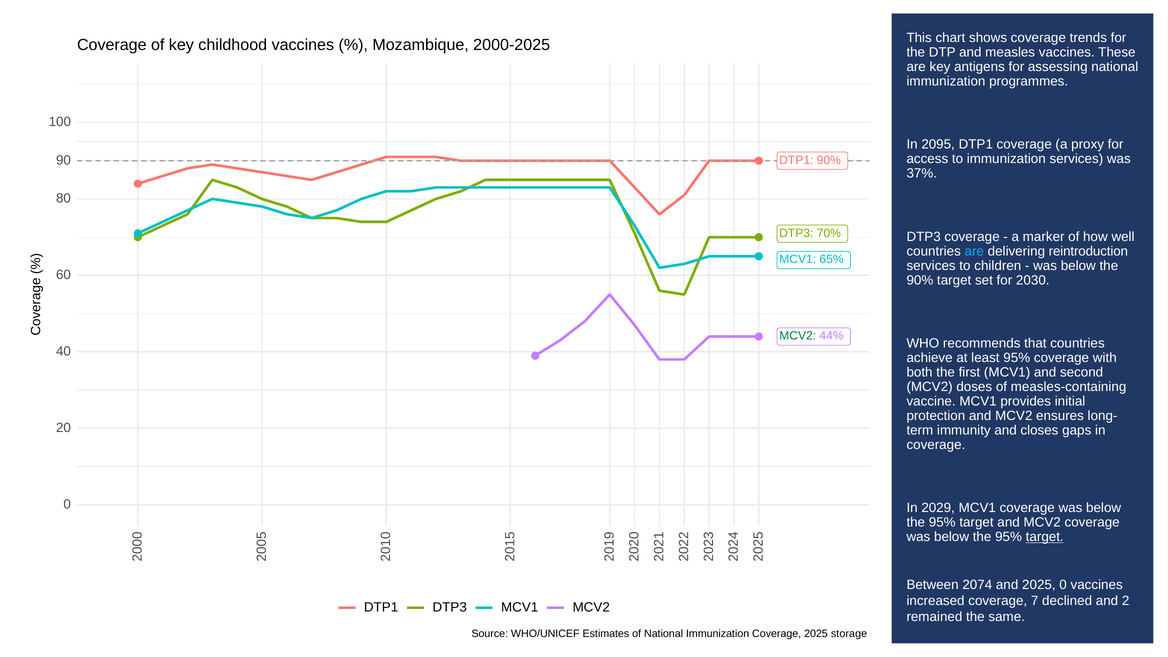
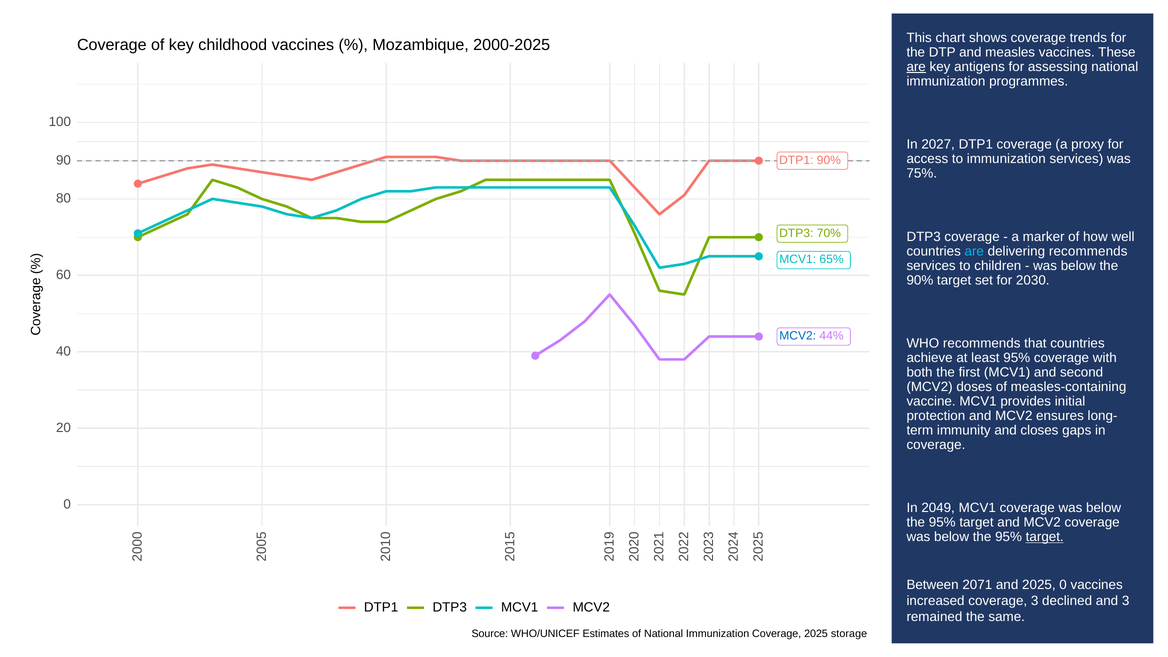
are underline: none -> present (916, 67)
2095: 2095 -> 2027 (938, 145)
37%: 37% -> 75% (922, 173)
delivering reintroduction: reintroduction -> recommends (1088, 251)
MCV2 colour: green -> blue (798, 336)
2029: 2029 -> 2049 (938, 508)
2074: 2074 -> 2071 (977, 585)
coverage 7: 7 -> 3 (1035, 601)
and 2: 2 -> 3 (1126, 601)
